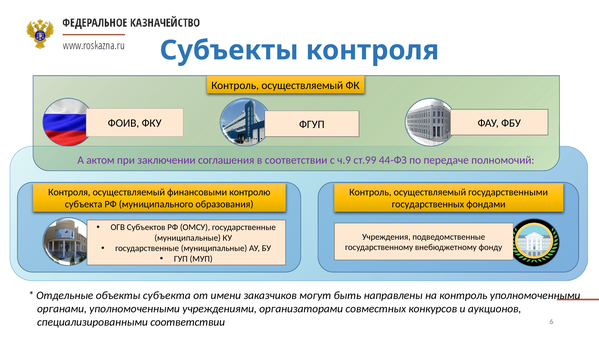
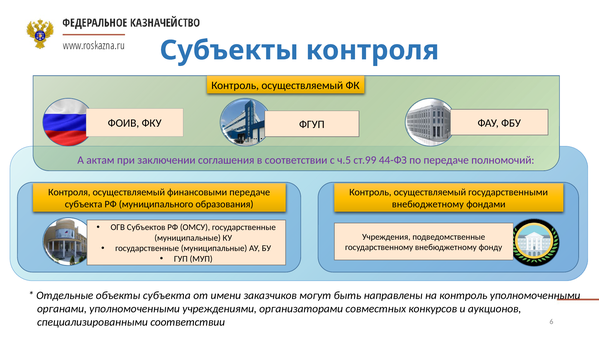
актом: актом -> актам (100, 160)
ч.9: ч.9 -> ч.5 (344, 160)
финансовыми контролю: контролю -> передаче (250, 192)
государственных: государственных -> внебюджетному (428, 204)
